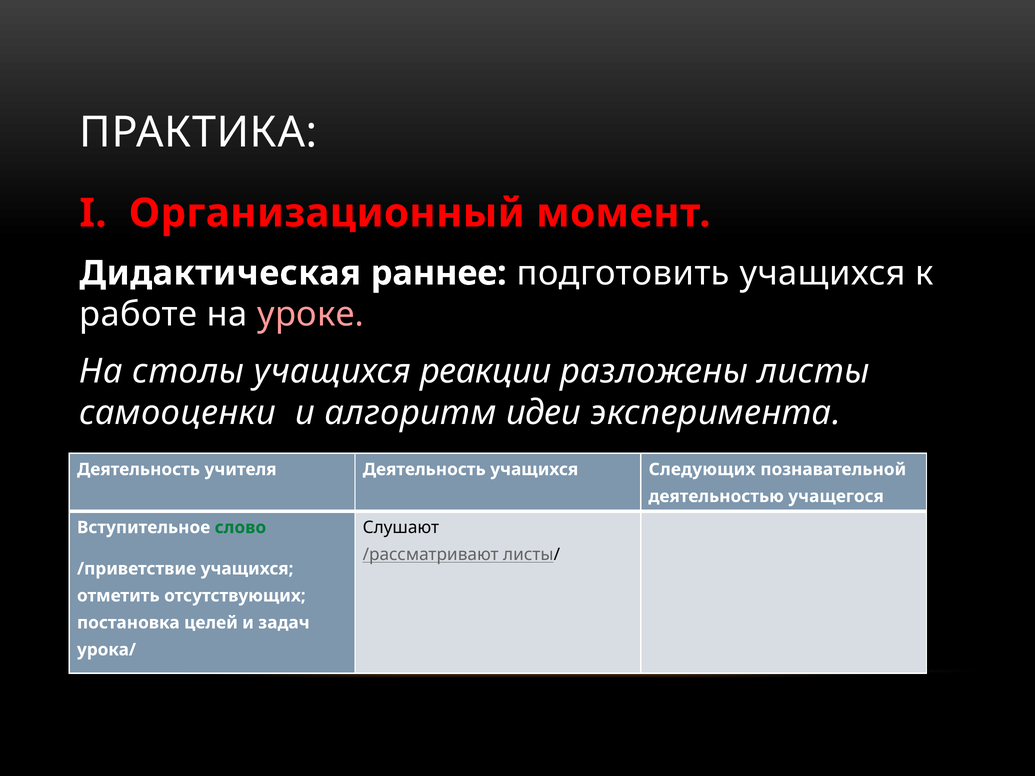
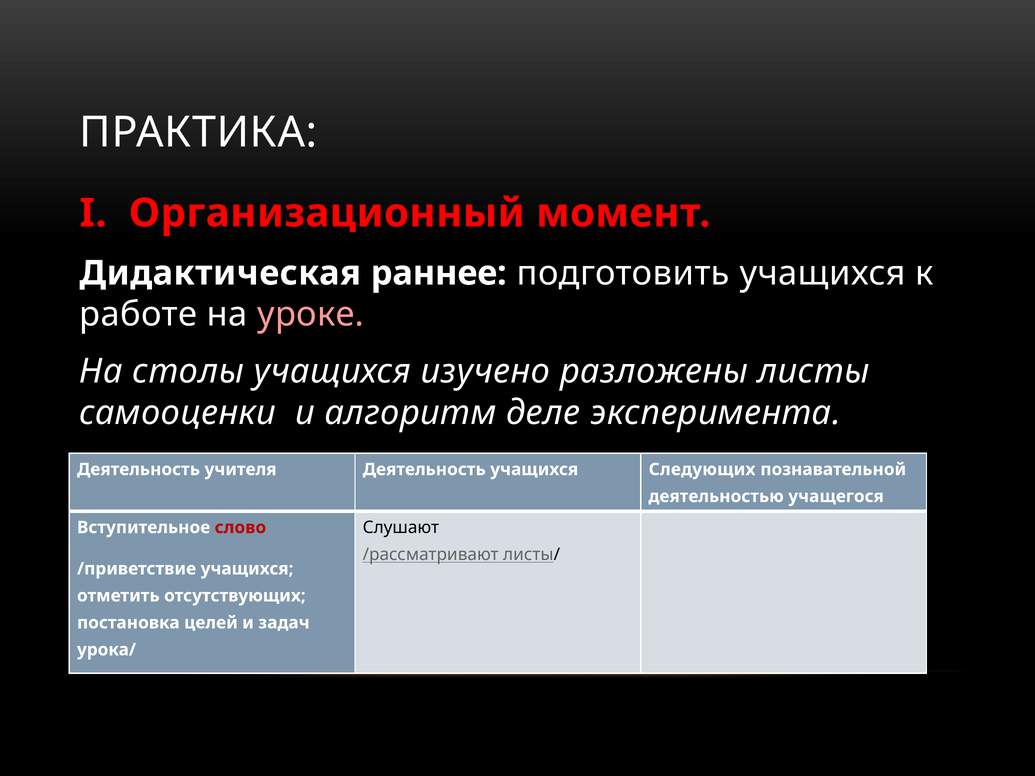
реакции: реакции -> изучено (485, 372)
идеи: идеи -> деле (543, 413)
слово colour: green -> red (240, 528)
